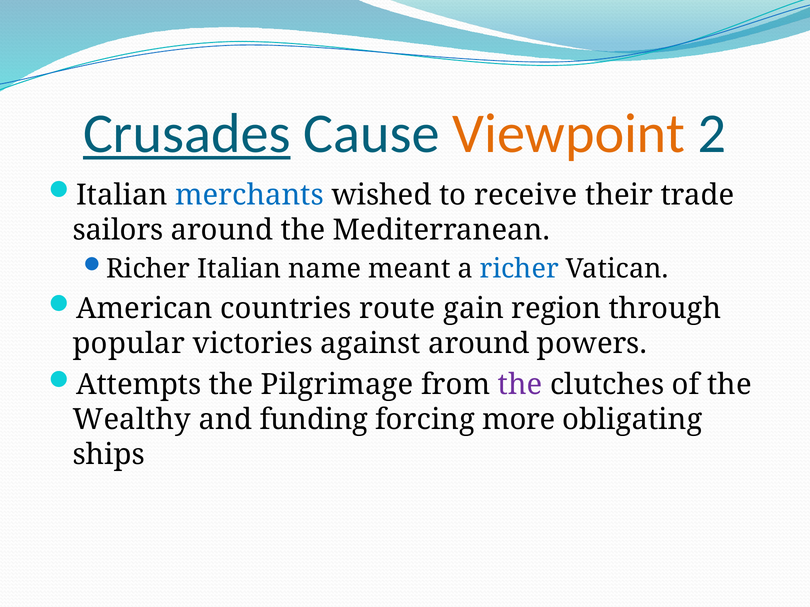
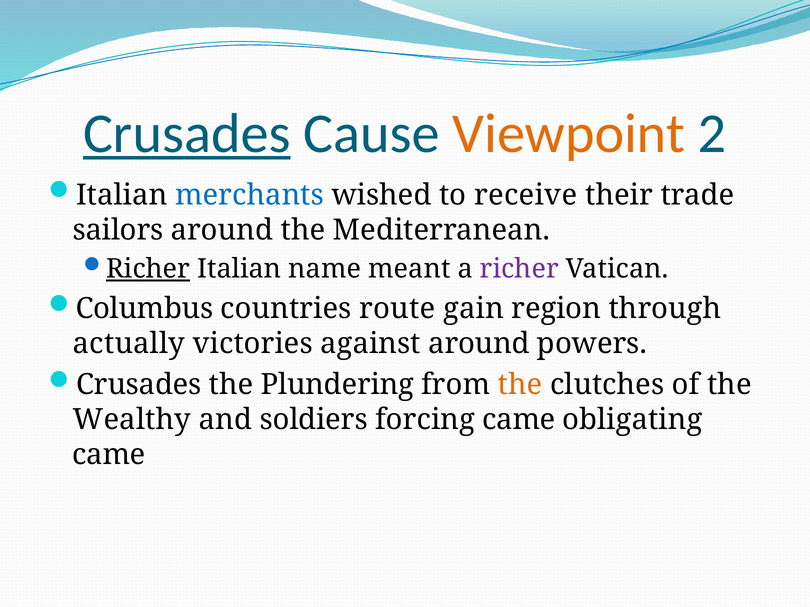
Richer underline: none -> present (148, 269)
richer colour: blue -> purple (519, 269)
American: American -> Columbus (145, 309)
popular: popular -> actually (129, 344)
Attempts: Attempts -> Crusades (139, 385)
Pilgrimage: Pilgrimage -> Plundering (337, 385)
the colour: purple -> orange (520, 385)
funding: funding -> soldiers (314, 420)
forcing more: more -> came (519, 420)
ships: ships -> came (109, 455)
